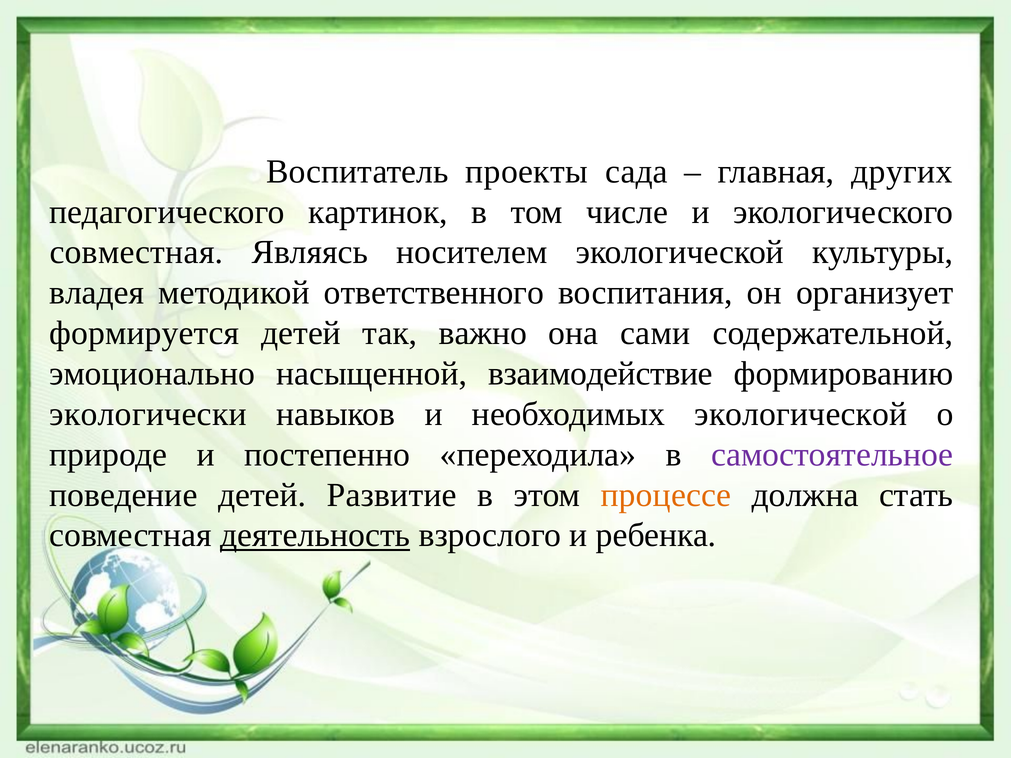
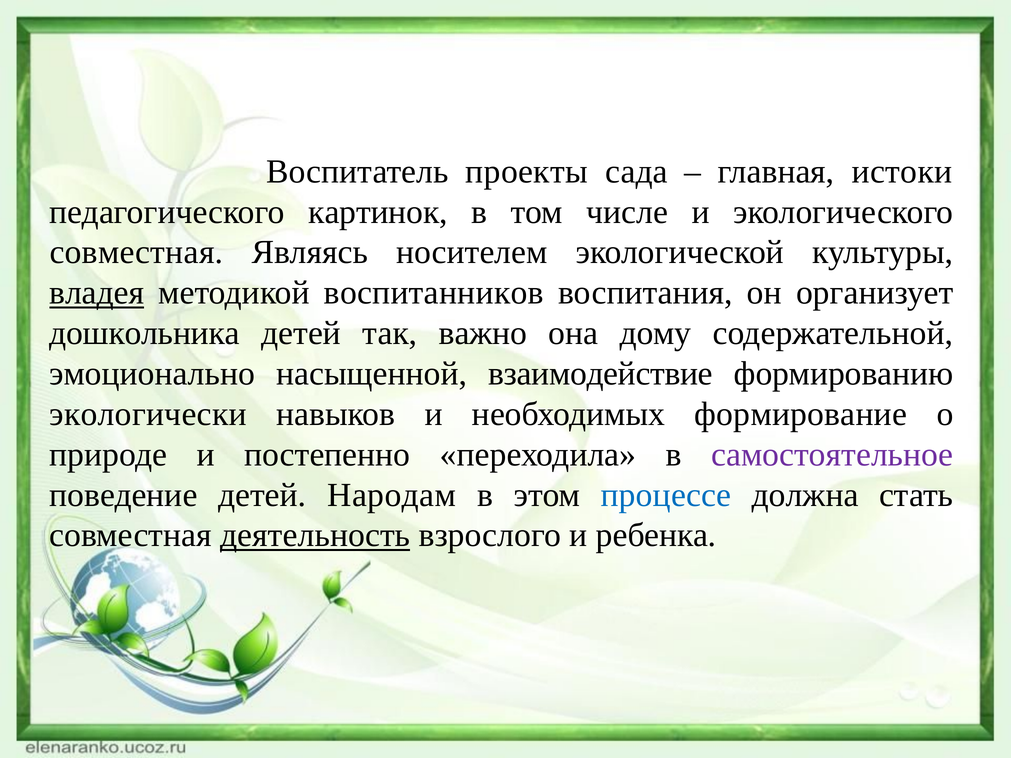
других: других -> истоки (902, 172)
владея underline: none -> present (97, 293)
ответственного: ответственного -> воспитанников (434, 293)
формируется: формируется -> дошкольника (145, 333)
сами: сами -> дому (655, 333)
необходимых экологической: экологической -> формирование (801, 414)
Развитие: Развитие -> Народам (392, 495)
процессе colour: orange -> blue (666, 495)
